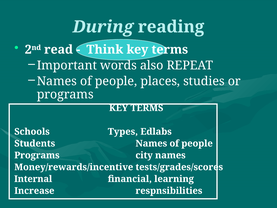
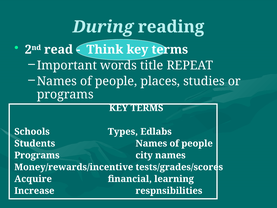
also: also -> title (152, 65)
Internal: Internal -> Acquire (33, 179)
